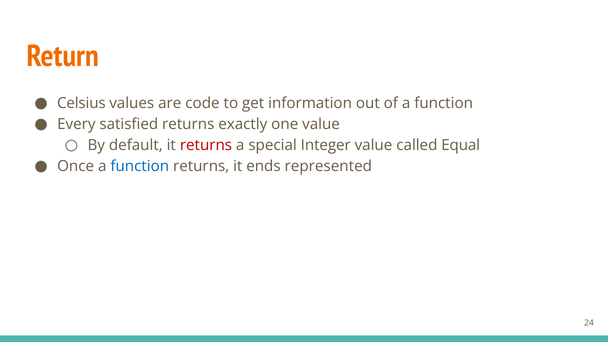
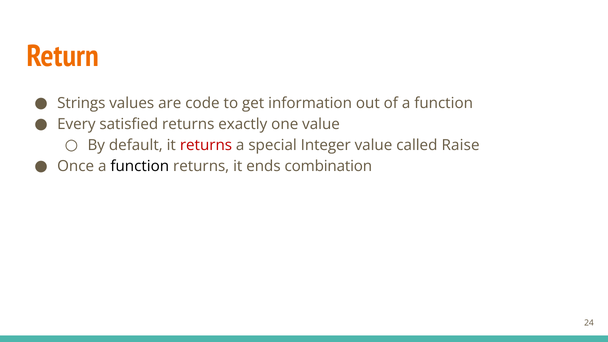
Celsius: Celsius -> Strings (81, 103)
Equal: Equal -> Raise (461, 145)
function colour: blue -> black (140, 166)
represented: represented -> combination (328, 166)
